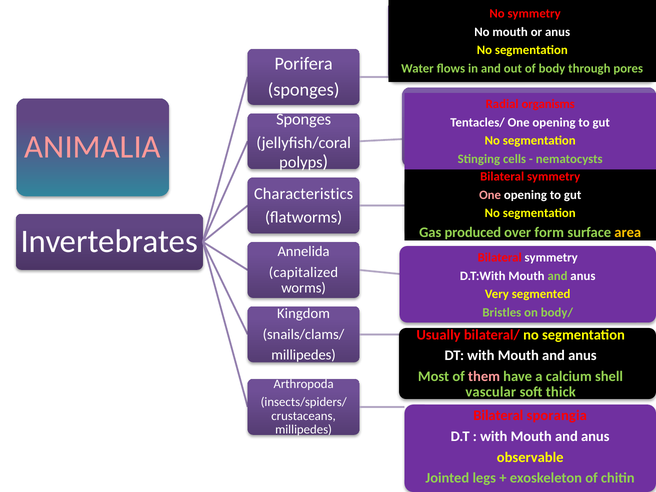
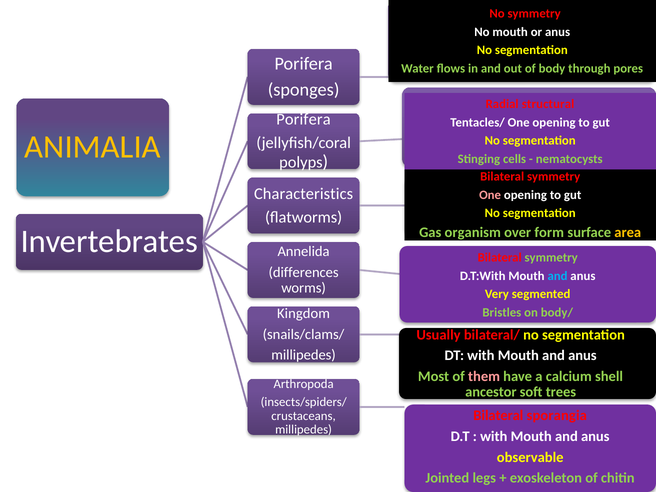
organisms: organisms -> structural (548, 104)
Sponges: Sponges -> Porifera (303, 120)
ANIMALIA colour: pink -> yellow (93, 147)
produced: produced -> organism (473, 232)
symmetry colour: white -> light green (551, 258)
capitalized: capitalized -> differences (304, 272)
and colour: light green -> light blue (558, 276)
vascular: vascular -> ancestor (491, 392)
thick: thick -> trees (561, 392)
